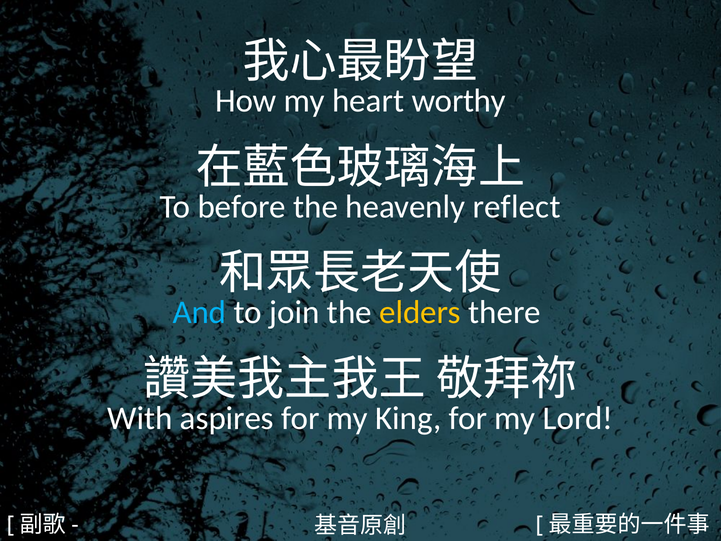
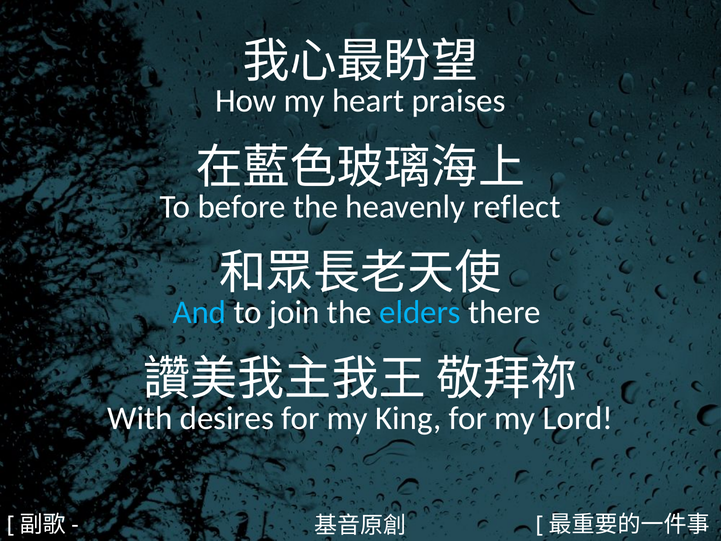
worthy: worthy -> praises (459, 101)
elders colour: yellow -> light blue (420, 312)
aspires: aspires -> desires (227, 418)
